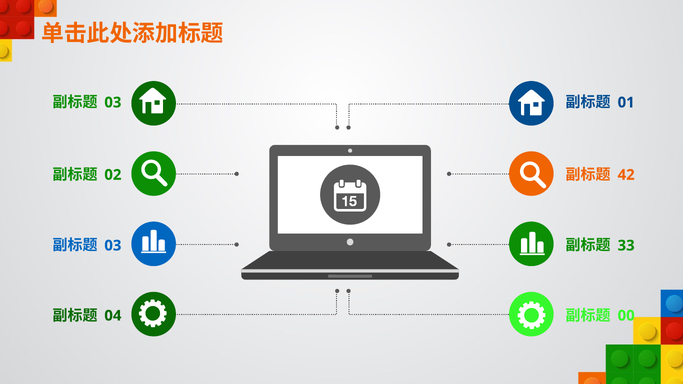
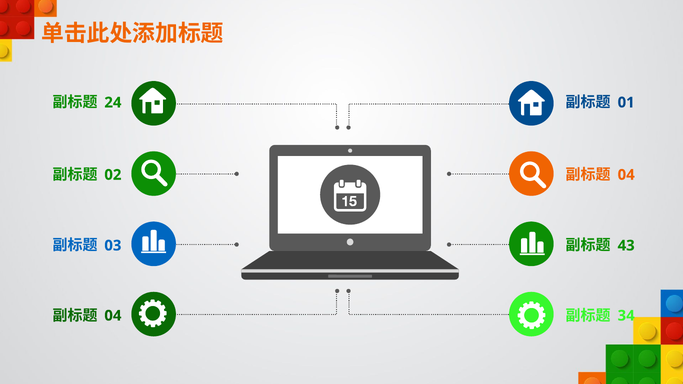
03: 03 -> 24 (113, 103)
42: 42 -> 04 (626, 175)
33: 33 -> 43 (626, 246)
00: 00 -> 34 (626, 316)
